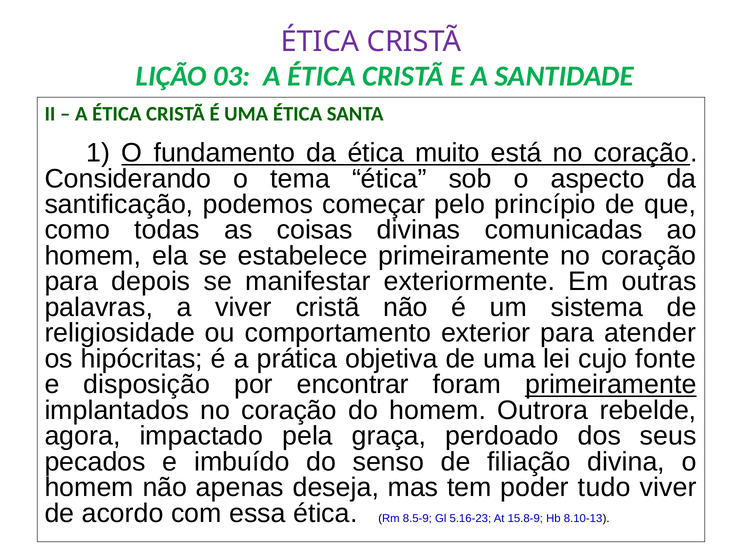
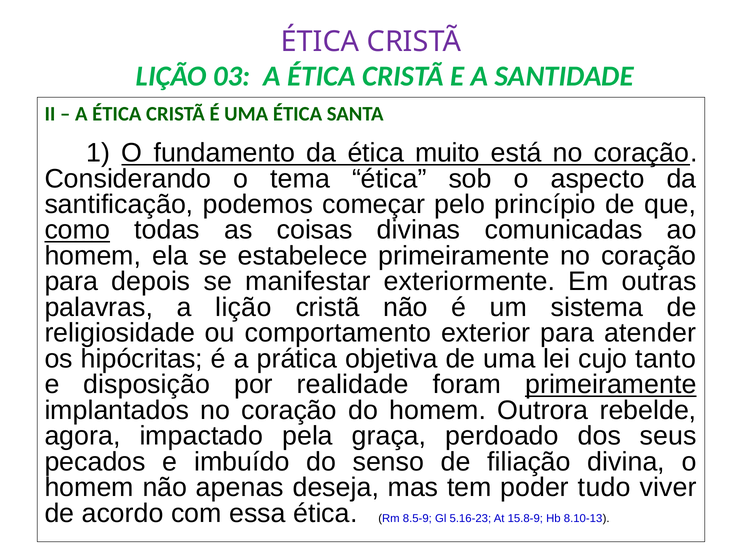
como underline: none -> present (77, 230)
a viver: viver -> lição (243, 307)
fonte: fonte -> tanto (666, 358)
encontrar: encontrar -> realidade (353, 384)
